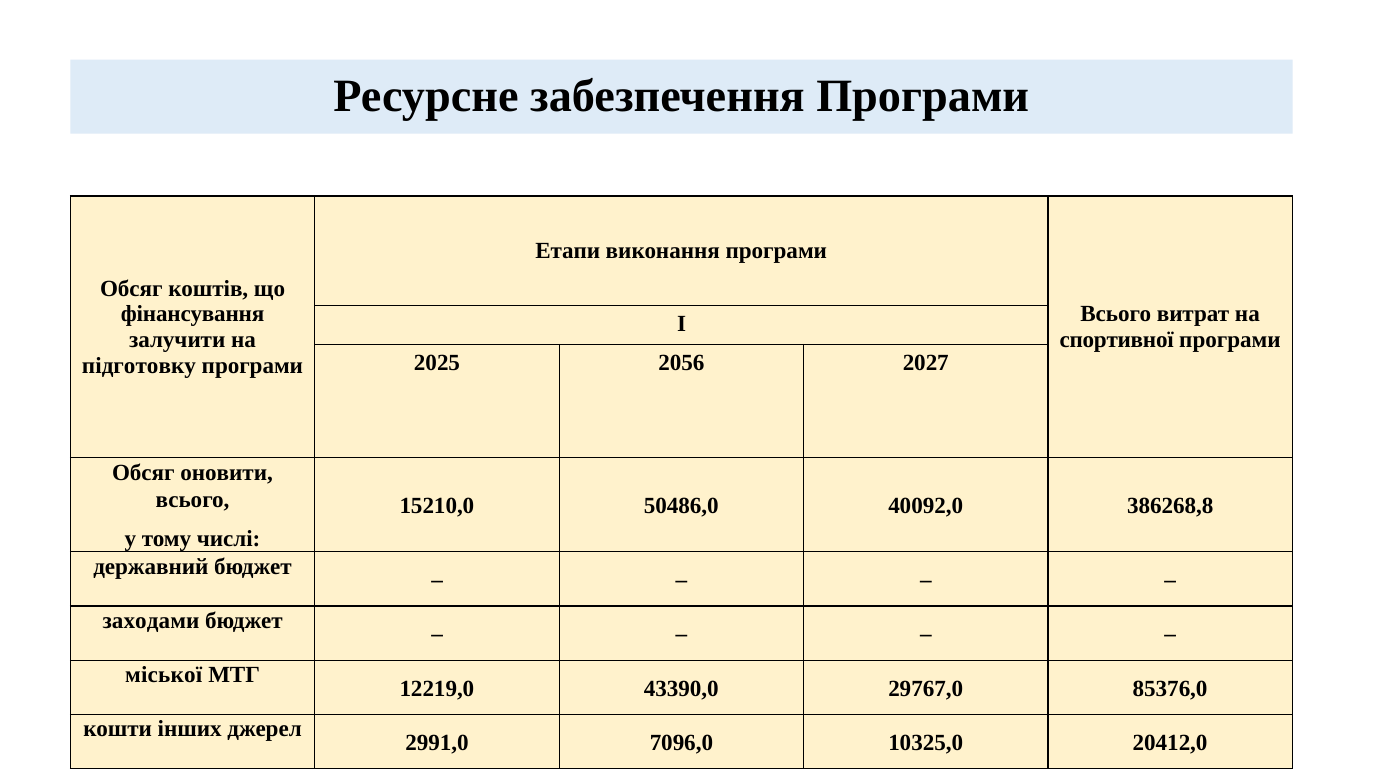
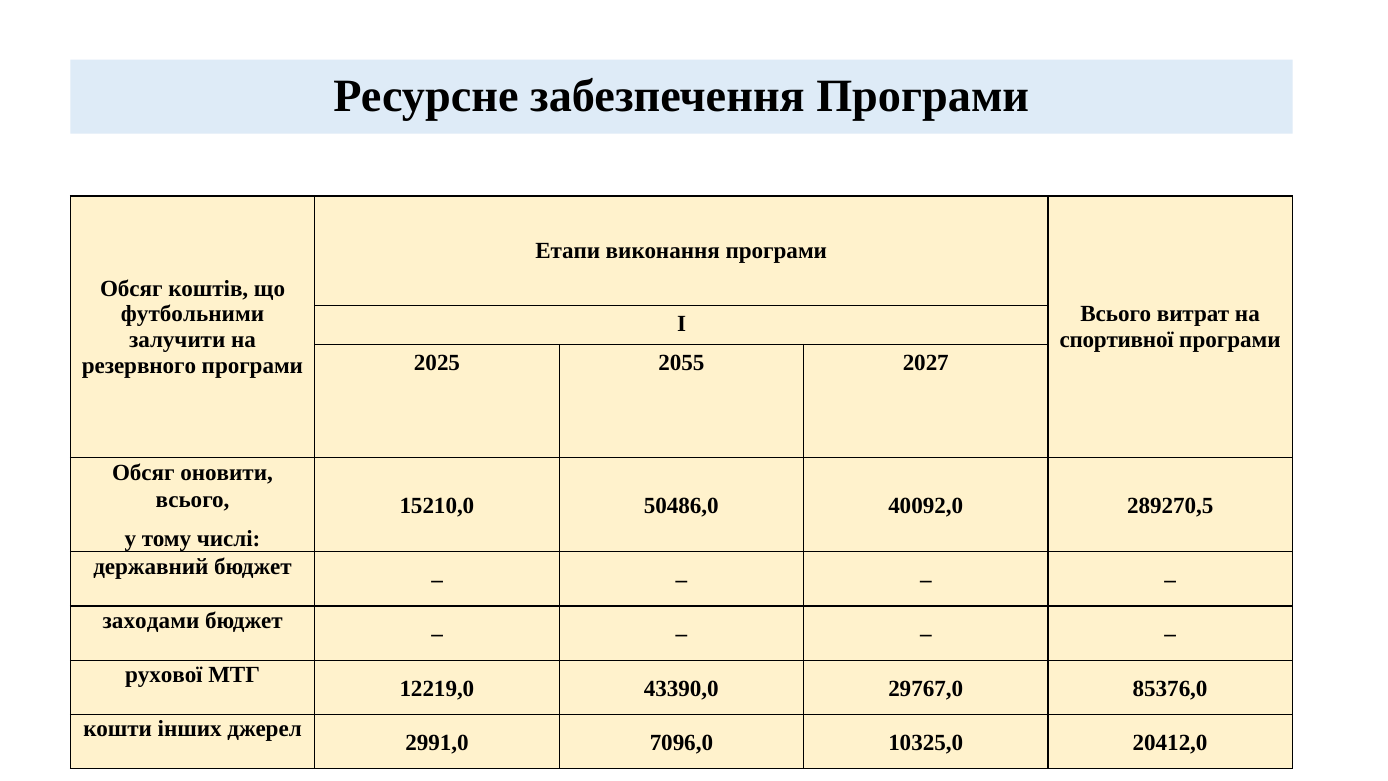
фінансування: фінансування -> футбольними (193, 314)
2056: 2056 -> 2055 (681, 363)
підготовку: підготовку -> резервного (139, 365)
386268,8: 386268,8 -> 289270,5 (1170, 506)
міської: міської -> рухової (164, 675)
